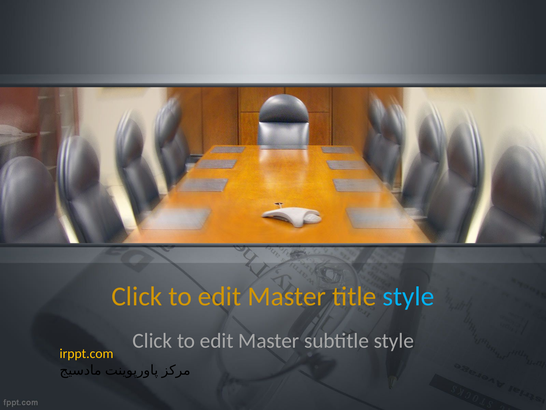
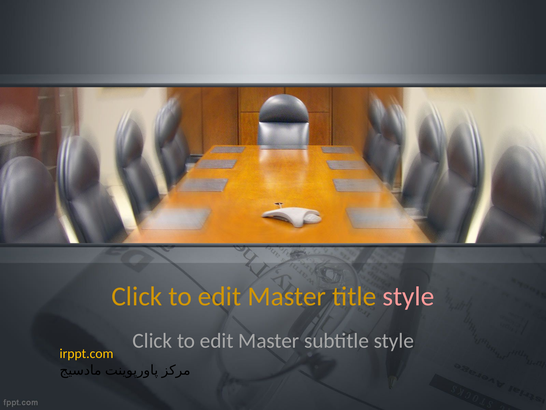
style colour: light blue -> pink (408, 296)
